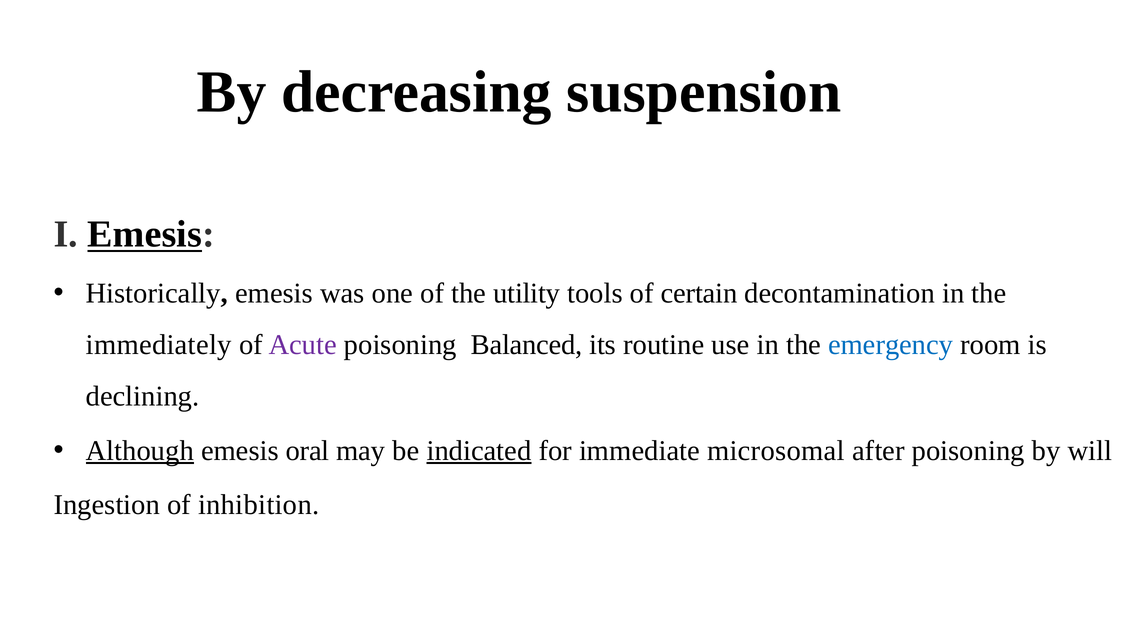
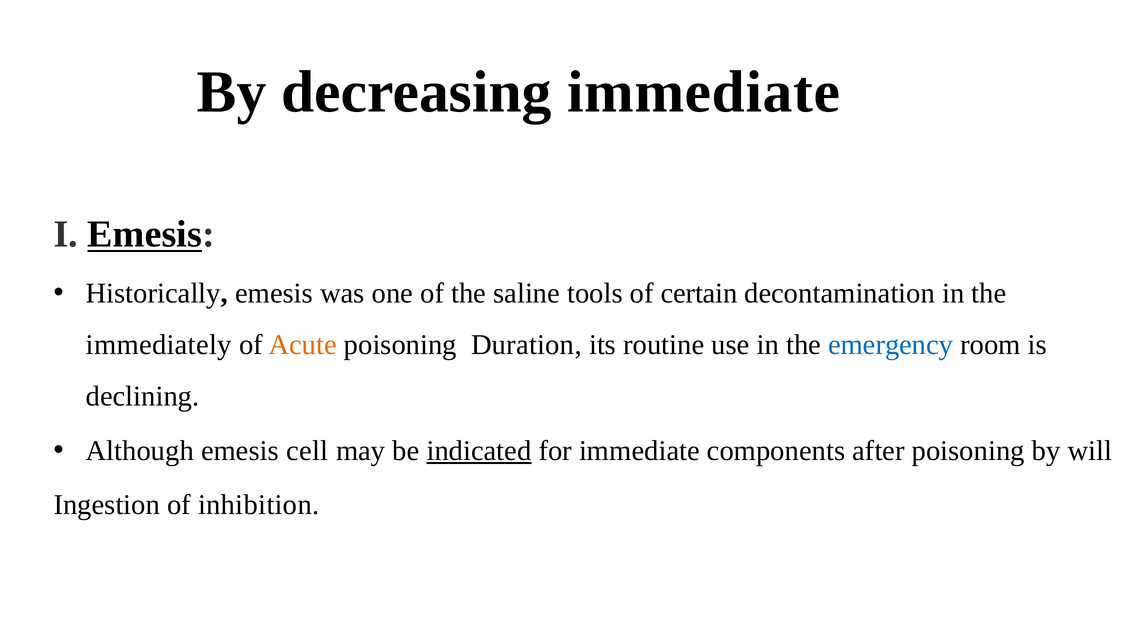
decreasing suspension: suspension -> immediate (704, 92)
utility: utility -> saline (527, 293)
Acute colour: purple -> orange (303, 345)
Balanced: Balanced -> Duration (526, 345)
Although underline: present -> none (140, 451)
oral: oral -> cell (307, 451)
microsomal: microsomal -> components (776, 451)
